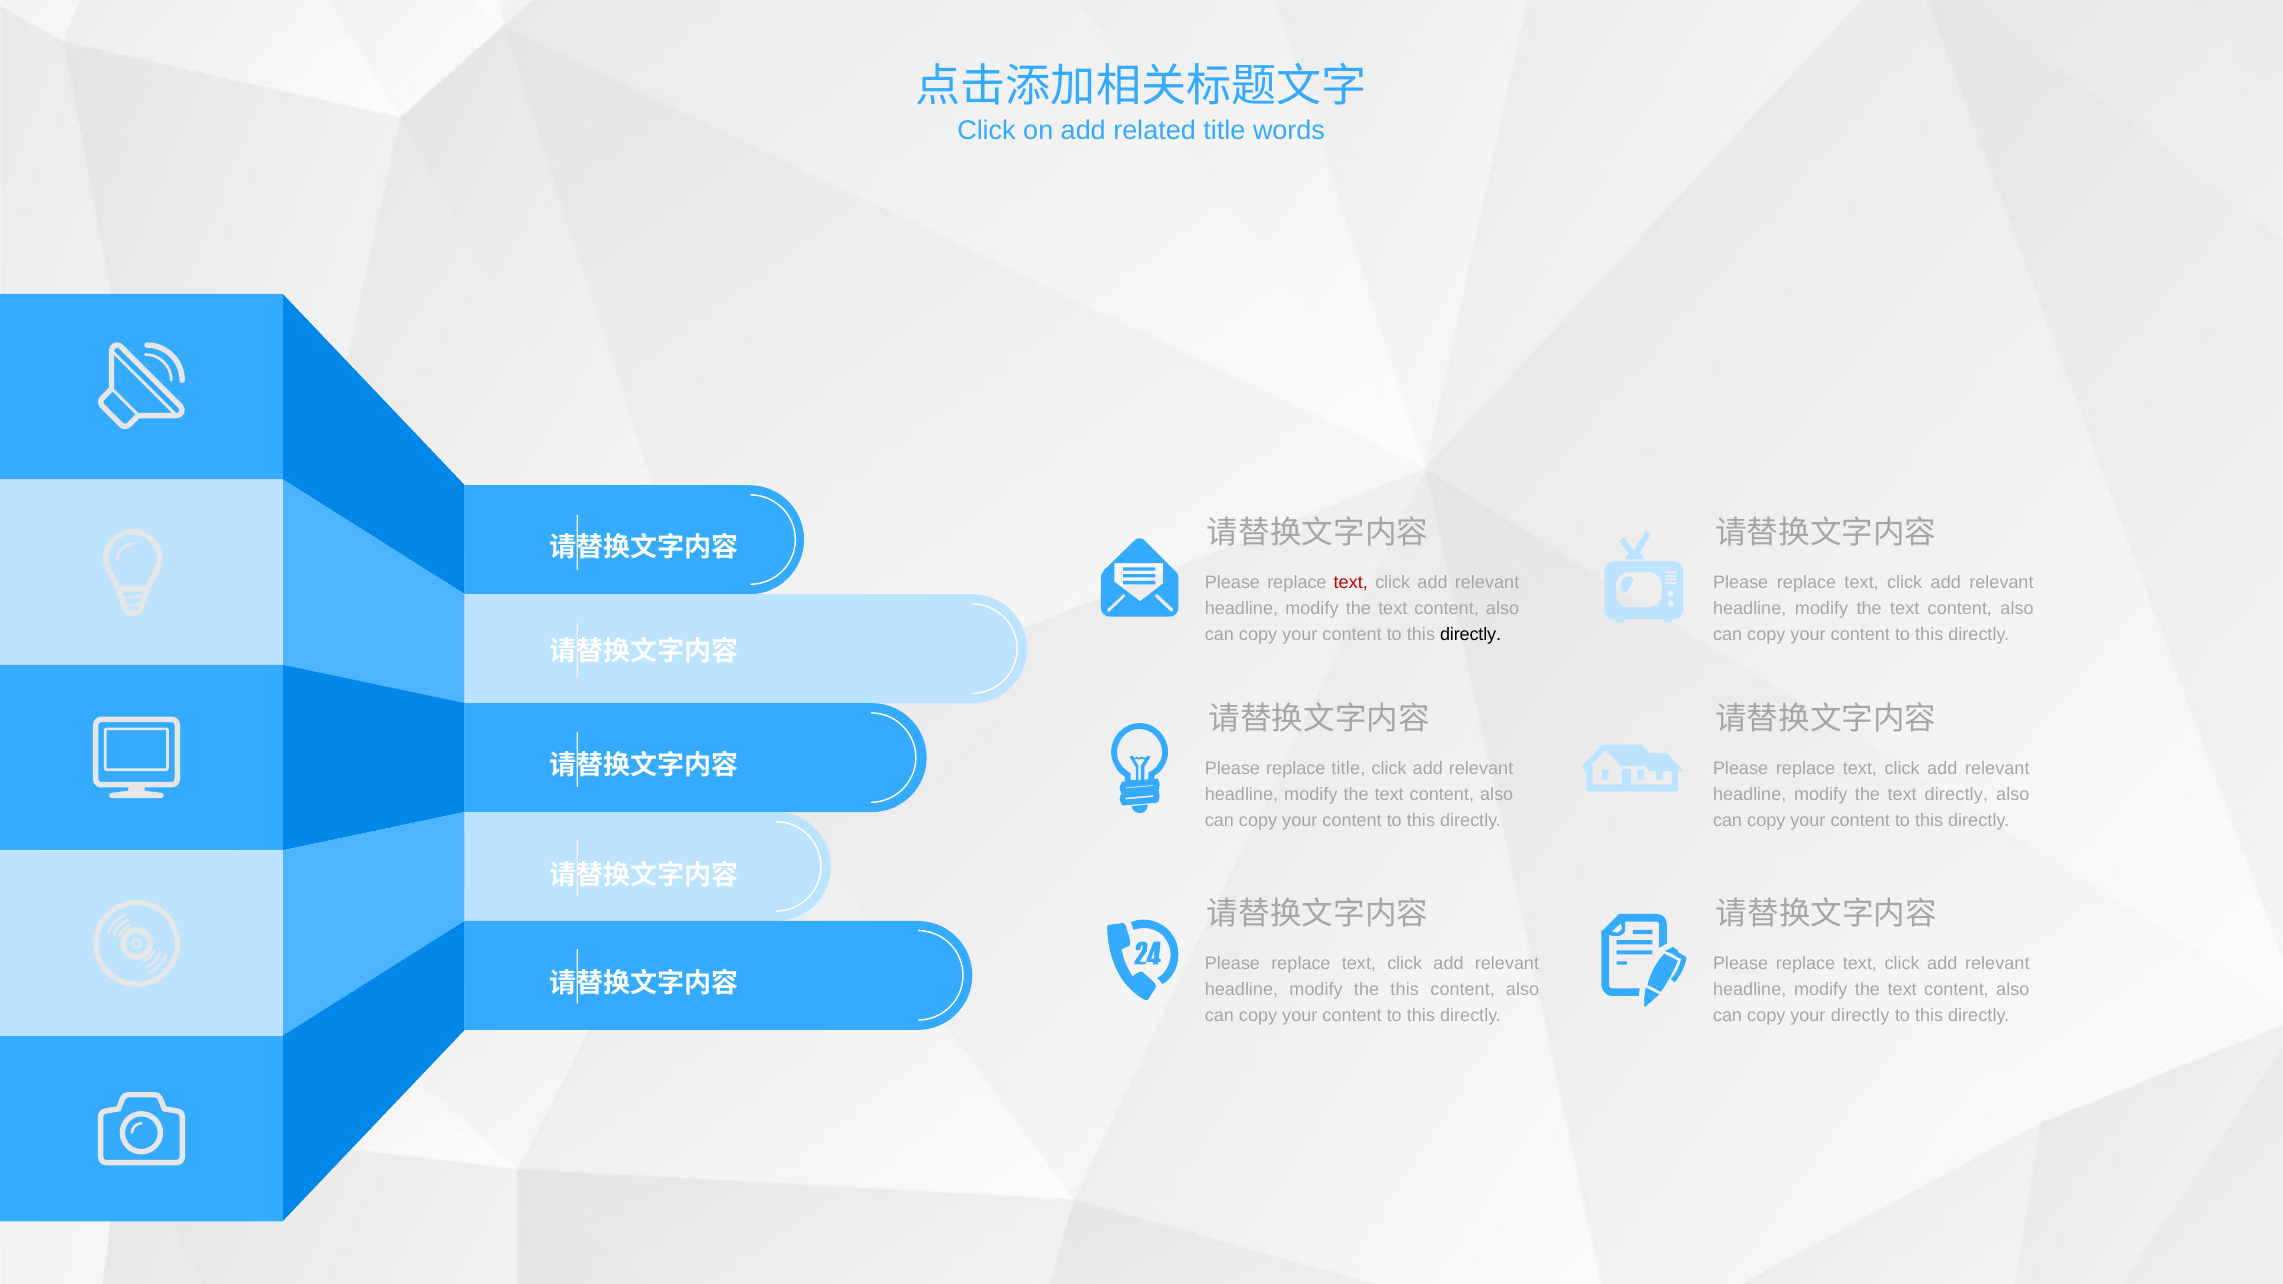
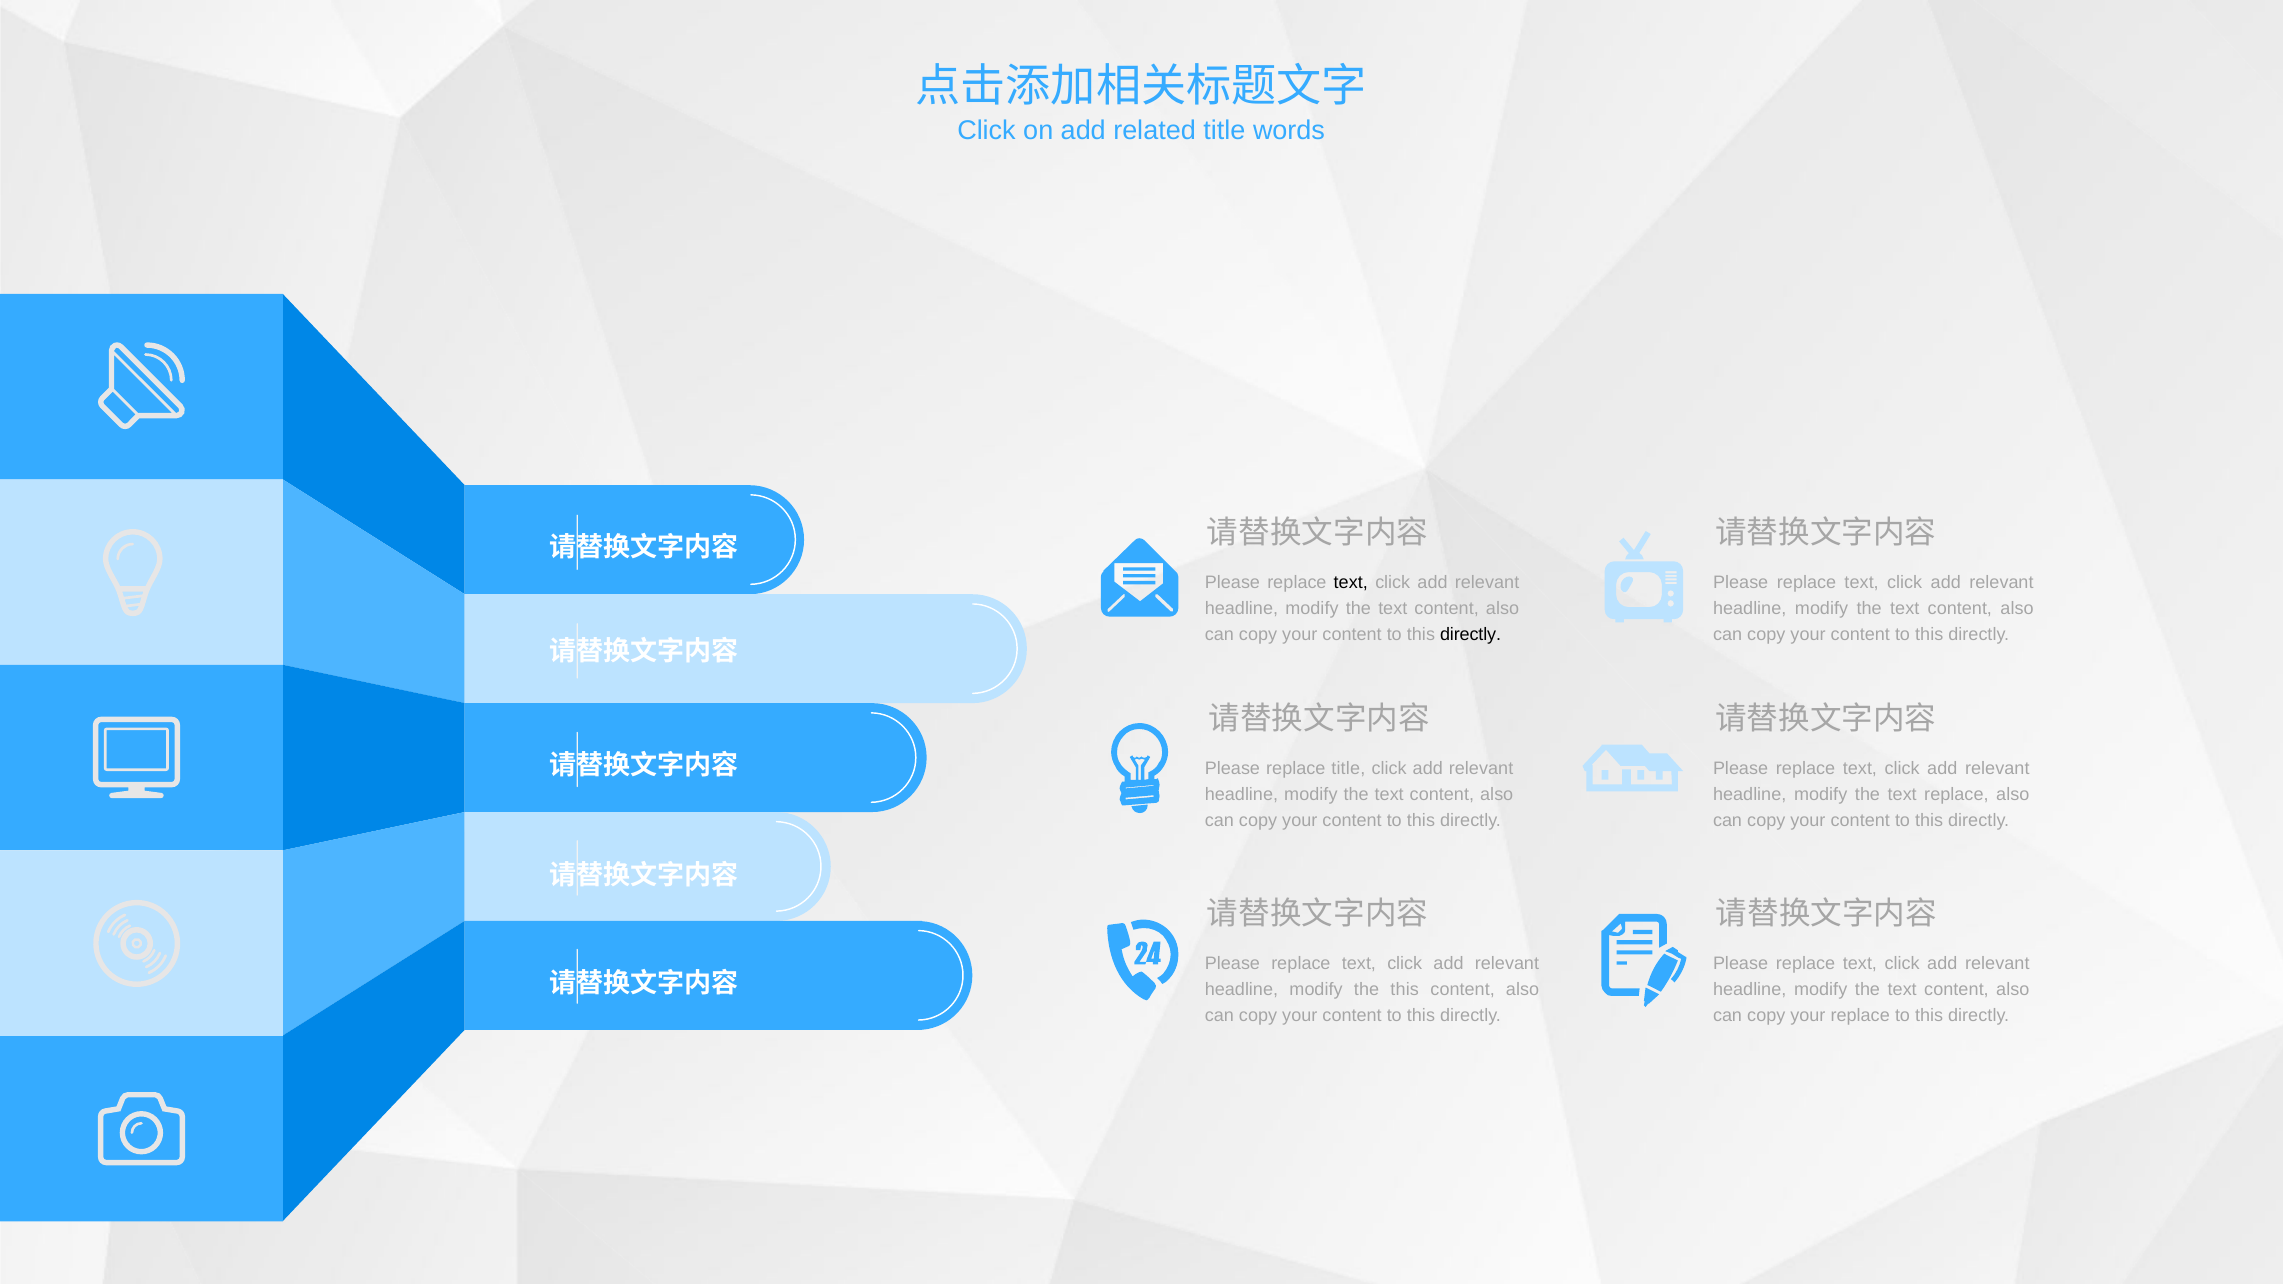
text colour: red -> black (1351, 582)
text directly: directly -> replace (1956, 794)
your directly: directly -> replace (1860, 1016)
